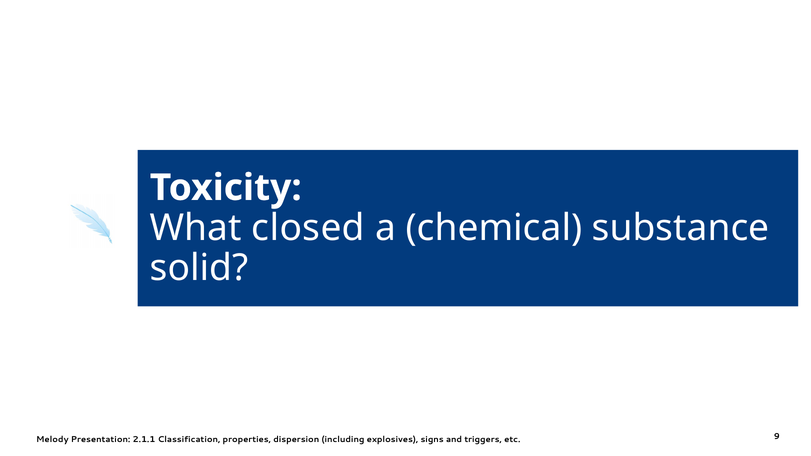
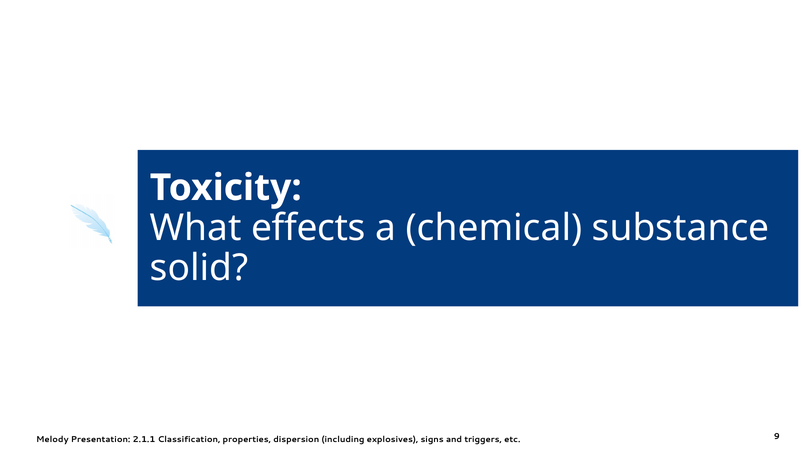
closed: closed -> effects (308, 228)
